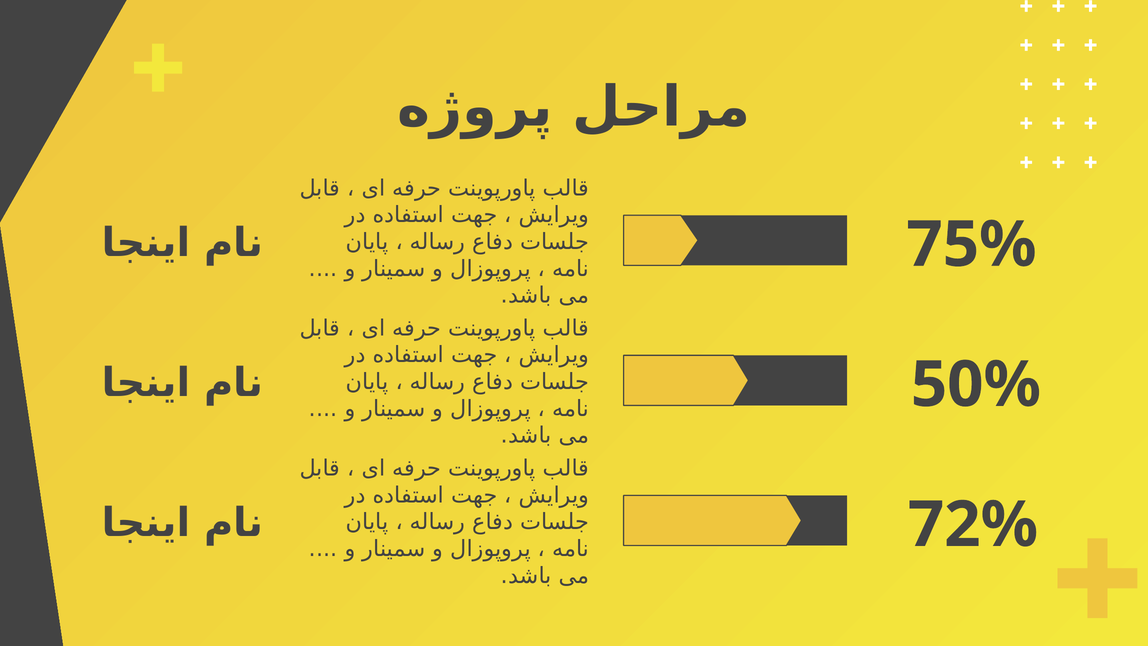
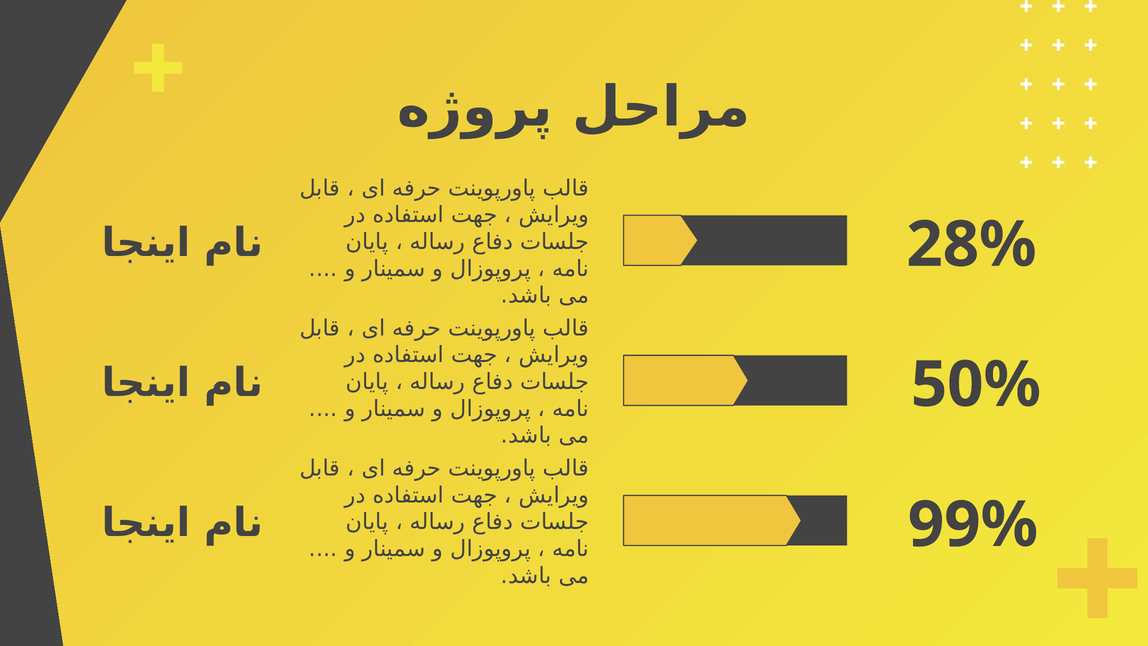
75%: 75% -> 28% (971, 245)
72%: 72% -> 99% (973, 525)
